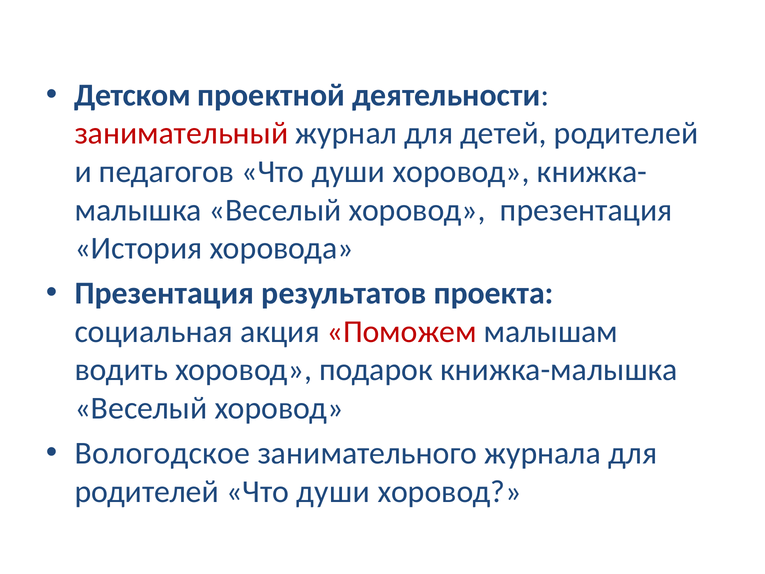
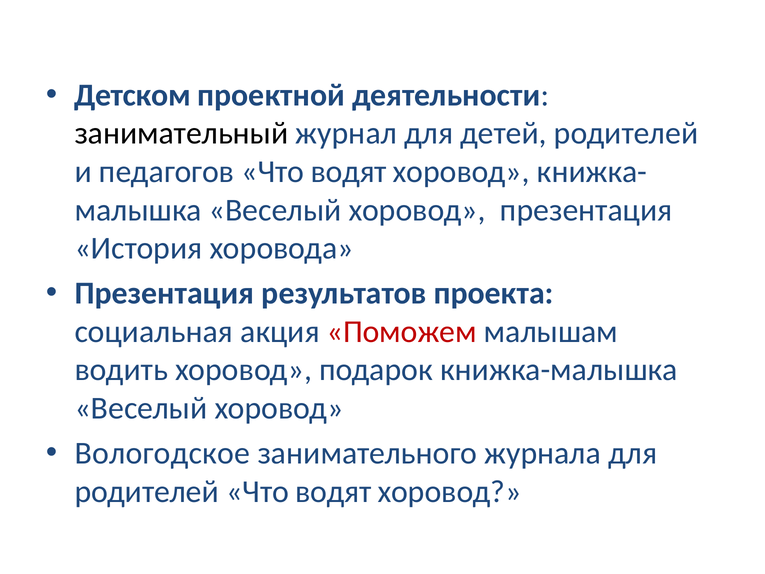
занимательный colour: red -> black (181, 133)
педагогов Что души: души -> водят (349, 172)
родителей Что души: души -> водят (333, 491)
